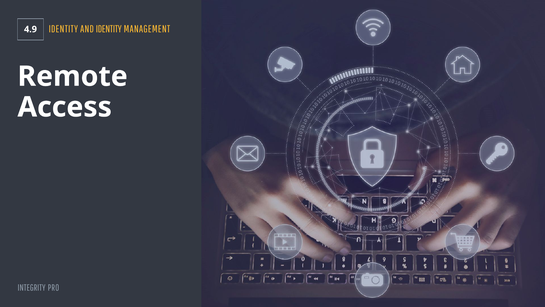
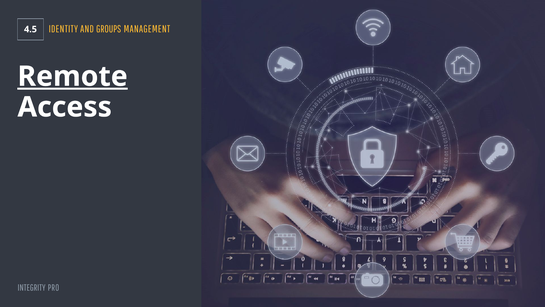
4.9: 4.9 -> 4.5 (30, 29)
AND IDENTITY: IDENTITY -> GROUPS (109, 29)
Remote underline: none -> present (73, 76)
